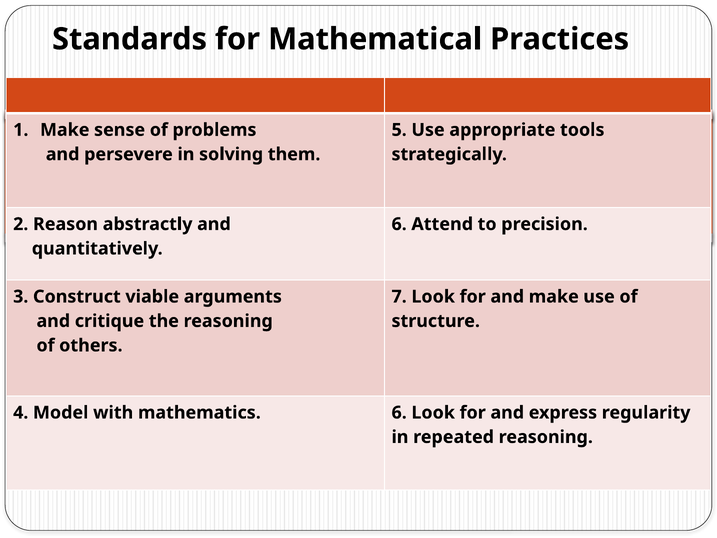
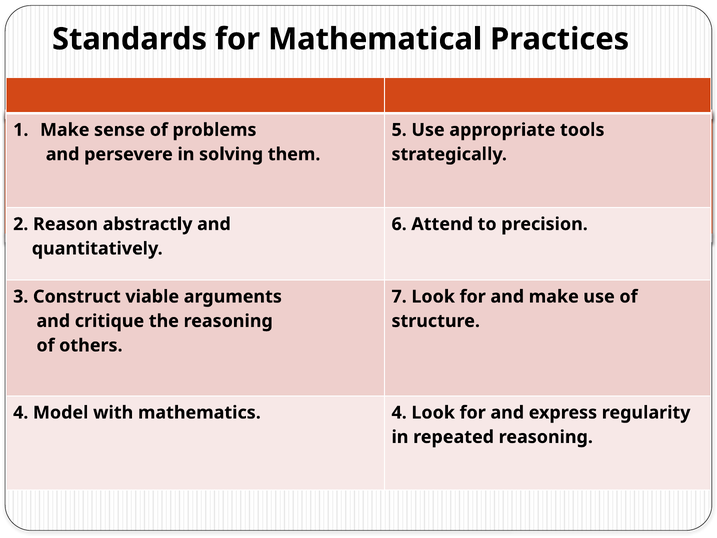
mathematics 6: 6 -> 4 (399, 412)
